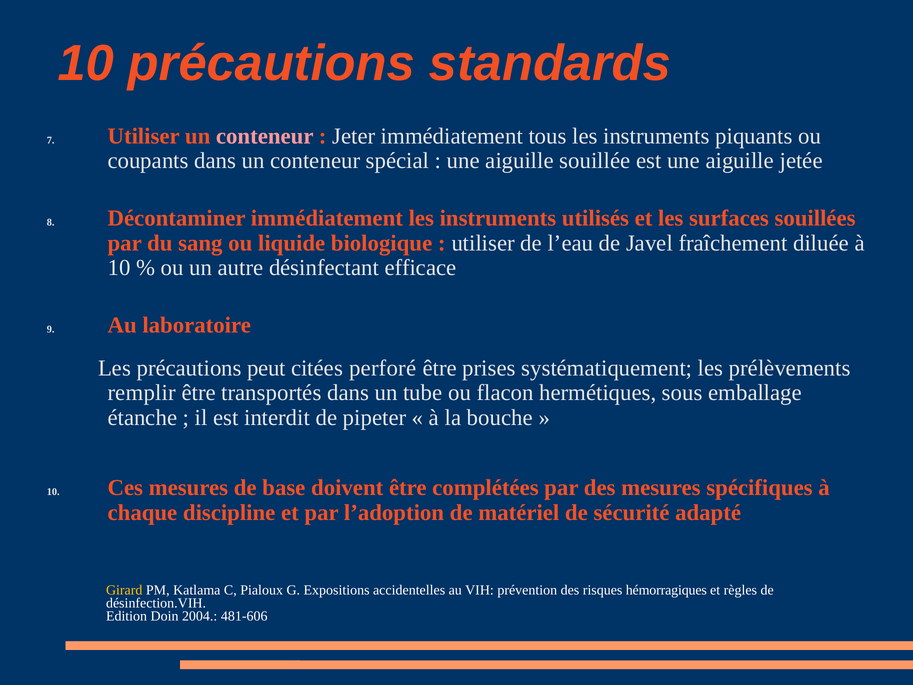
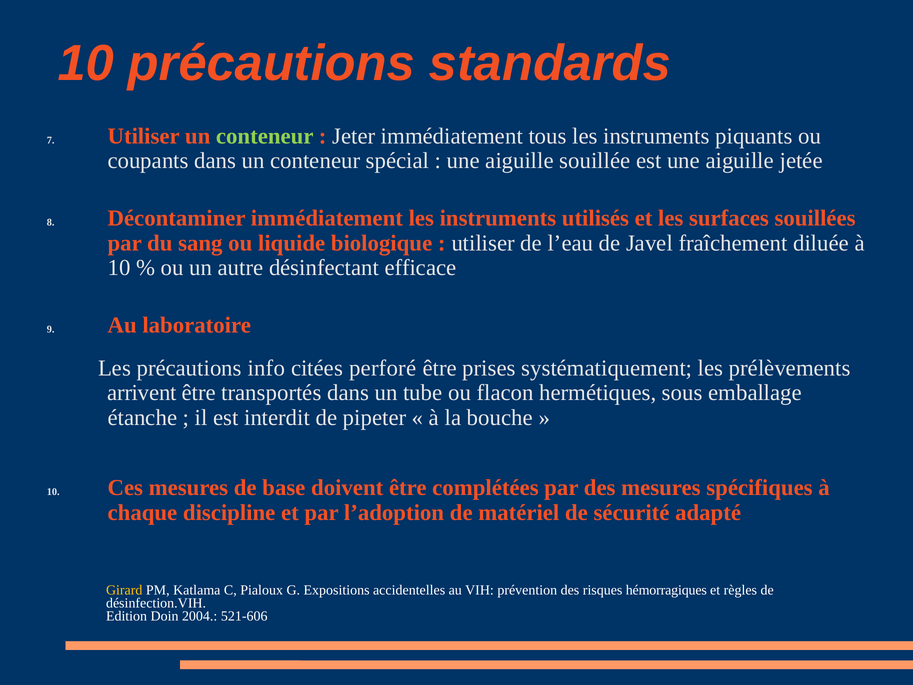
conteneur colour: pink -> light green (265, 136)
peut: peut -> info (266, 368)
remplir: remplir -> arrivent (142, 393)
481-606: 481-606 -> 521-606 (244, 616)
